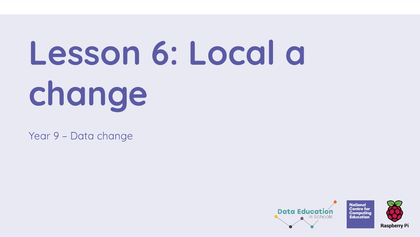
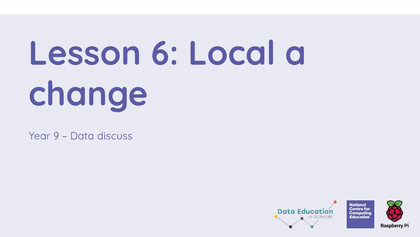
Data change: change -> discuss (115, 136)
